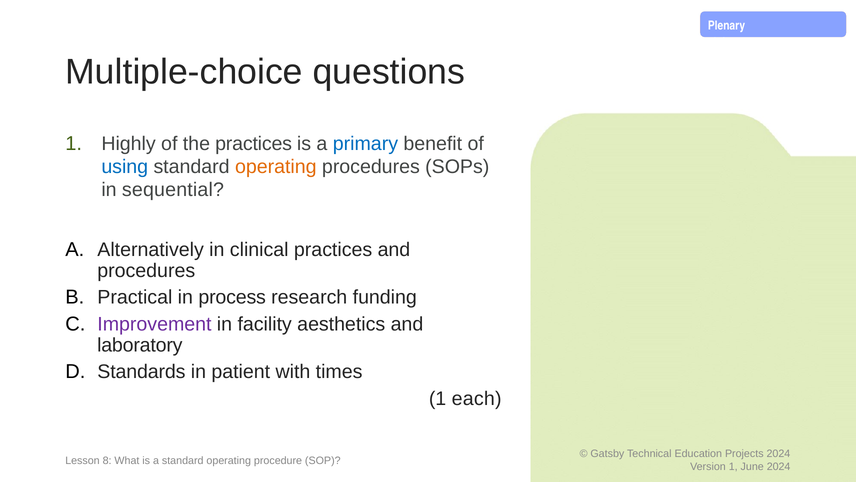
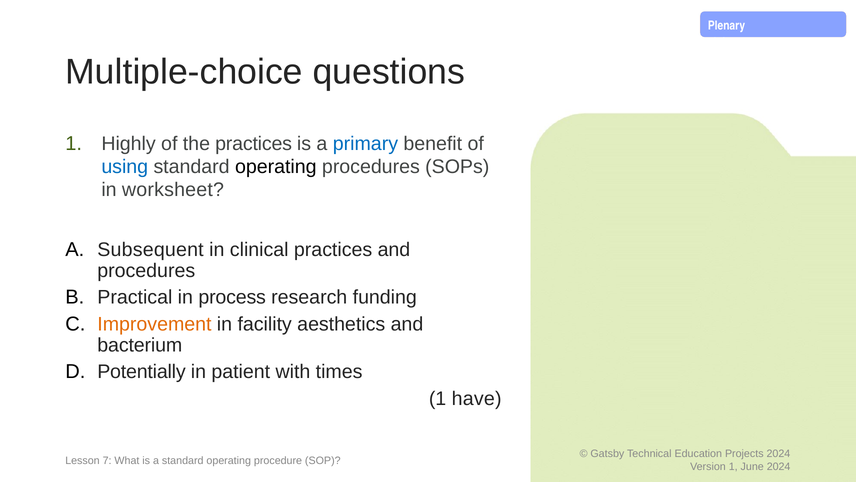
operating colour: orange -> black (276, 167)
sequential: sequential -> worksheet (173, 190)
Alternatively: Alternatively -> Subsequent (151, 250)
Improvement colour: purple -> orange (154, 324)
laboratory: laboratory -> bacterium (140, 345)
Standards: Standards -> Potentially (141, 372)
each: each -> have (477, 399)
8: 8 -> 7 (107, 460)
